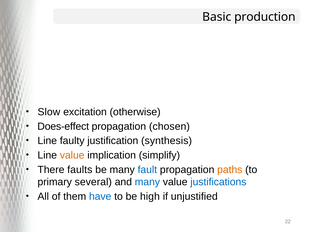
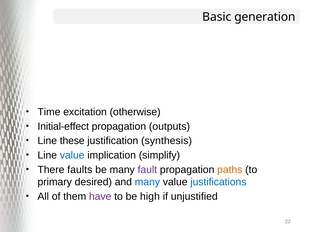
production: production -> generation (265, 17)
Slow: Slow -> Time (49, 112)
Does-effect: Does-effect -> Initial-effect (63, 126)
chosen: chosen -> outputs (169, 126)
faulty: faulty -> these (72, 141)
value colour: orange -> blue (72, 155)
fault colour: blue -> purple (147, 170)
several: several -> desired (93, 182)
have colour: blue -> purple (100, 196)
